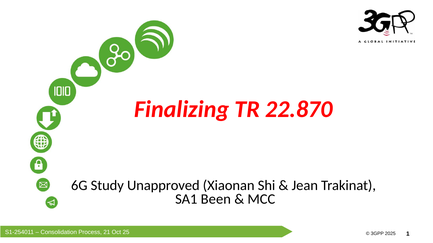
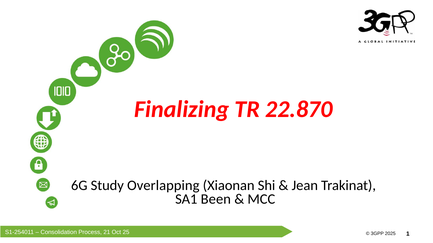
Unapproved: Unapproved -> Overlapping (163, 186)
